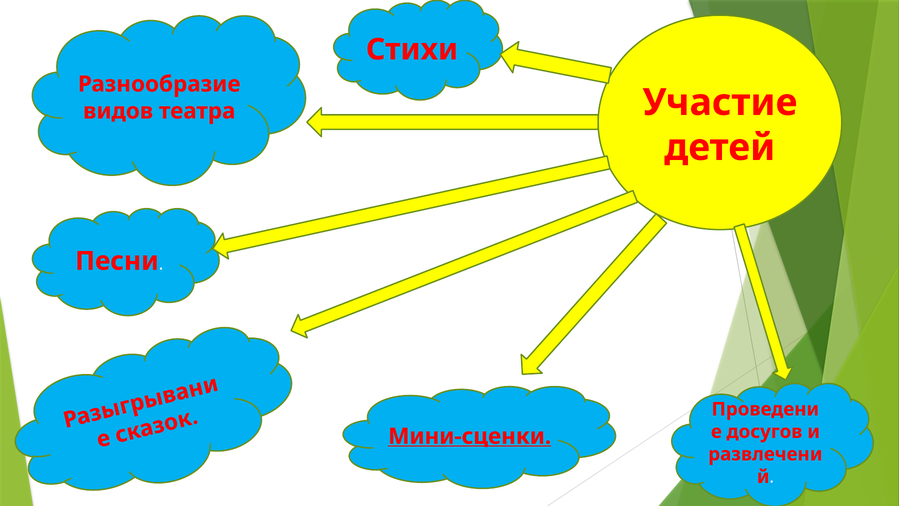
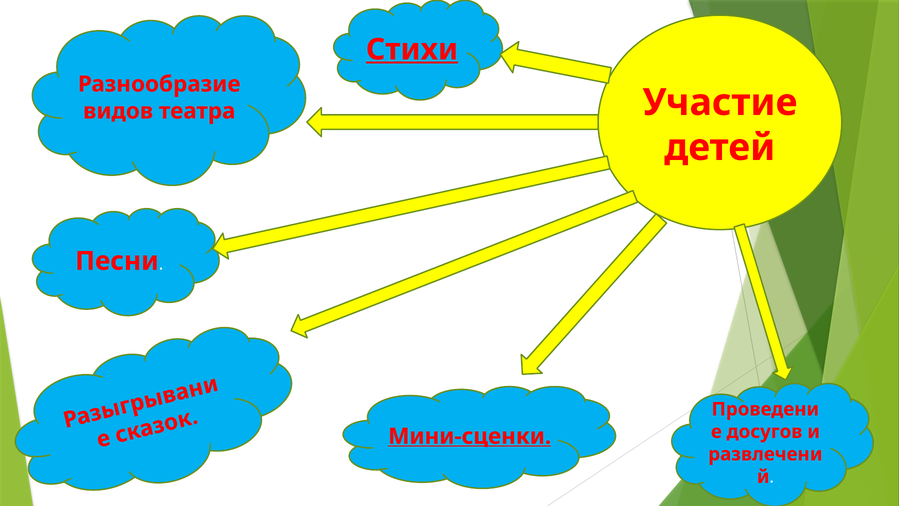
Стихи underline: none -> present (412, 50)
